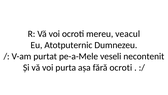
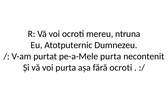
veacul: veacul -> ntruna (128, 34)
pe-a-Mele veseli: veseli -> purta (111, 56)
